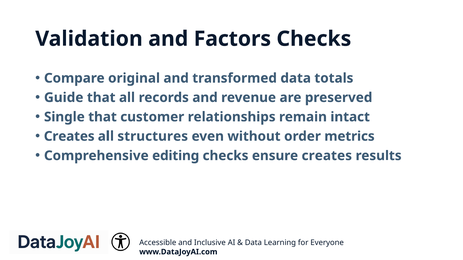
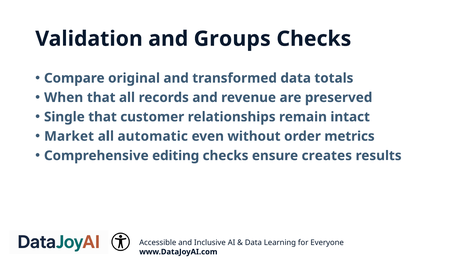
Factors: Factors -> Groups (232, 39)
Guide: Guide -> When (64, 98)
Creates: Creates -> Market (69, 137)
structures: structures -> automatic (153, 137)
